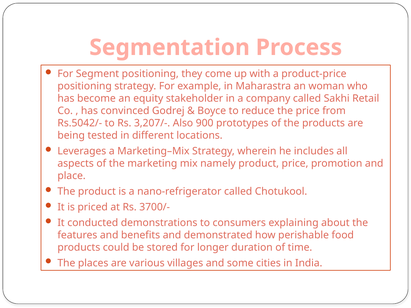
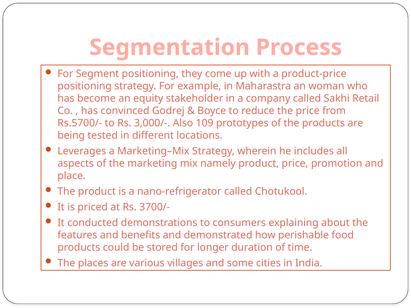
Rs.5042/-: Rs.5042/- -> Rs.5700/- (80, 123)
3,207/-: 3,207/- -> 3,000/- (152, 123)
900: 900 -> 109 (205, 123)
